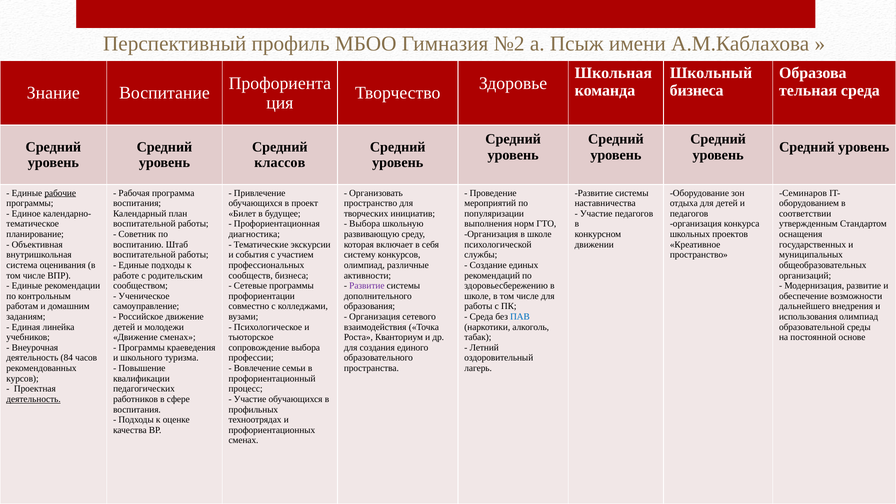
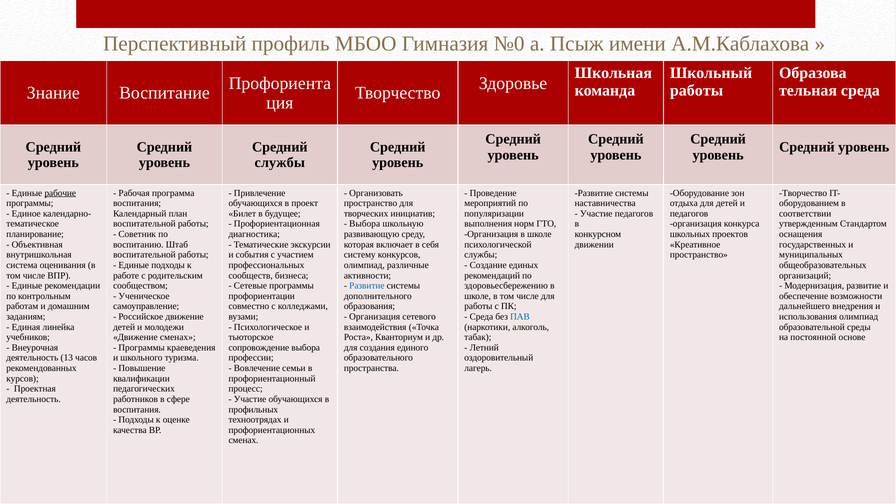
№2: №2 -> №0 (509, 44)
бизнеса: бизнеса -> работы (697, 90)
классов: классов -> службы (280, 163)
Семинаров: Семинаров -> Творчество (803, 193)
Развитие colour: purple -> blue (367, 286)
84: 84 -> 13 (67, 358)
деятельность underline: present -> none (34, 399)
